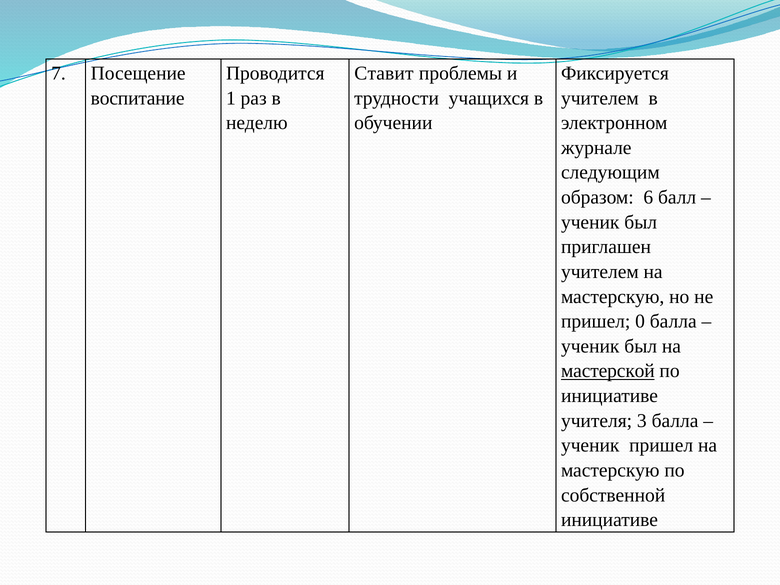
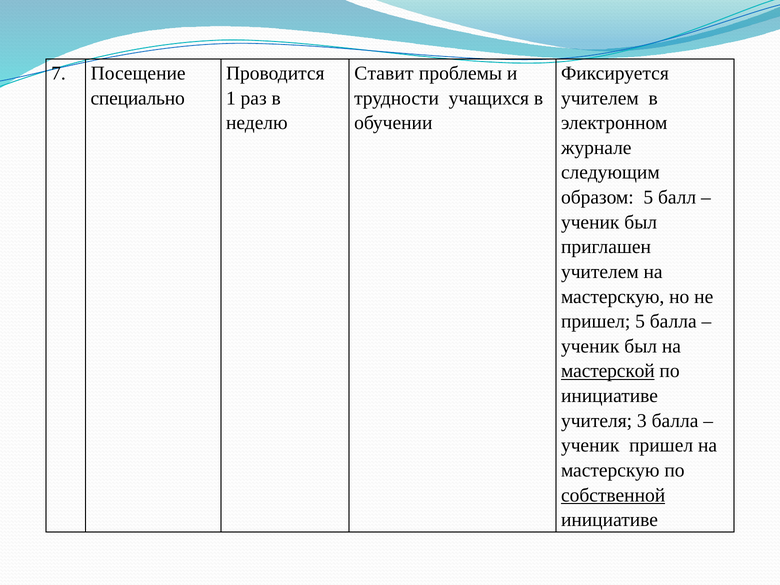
воспитание: воспитание -> специально (138, 98)
образом 6: 6 -> 5 (648, 197)
пришел 0: 0 -> 5 (640, 321)
собственной underline: none -> present (613, 495)
